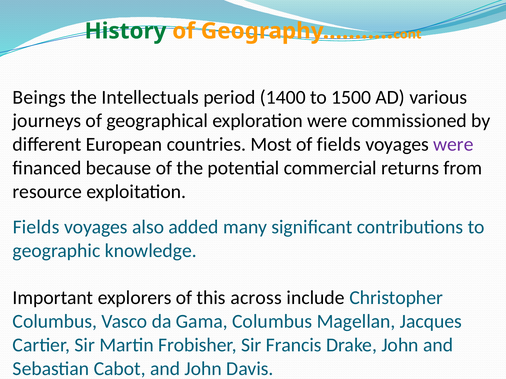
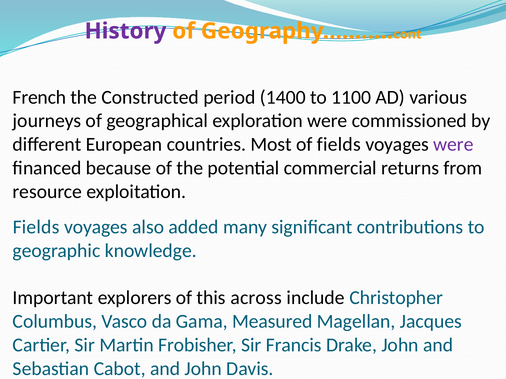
History colour: green -> purple (125, 31)
Beings: Beings -> French (39, 97)
Intellectuals: Intellectuals -> Constructed (150, 97)
1500: 1500 -> 1100 (351, 97)
Gama Columbus: Columbus -> Measured (272, 322)
